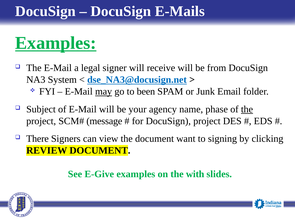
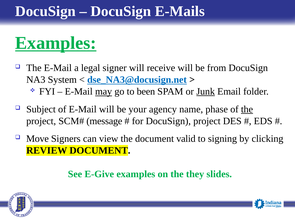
Junk underline: none -> present (206, 92)
There: There -> Move (37, 139)
want: want -> valid (186, 139)
with: with -> they (195, 174)
